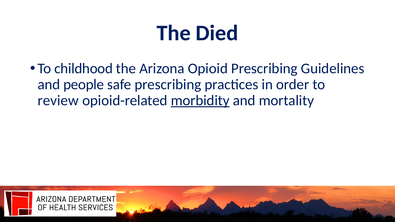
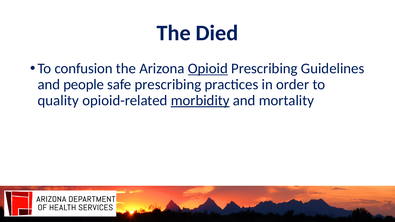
childhood: childhood -> confusion (84, 69)
Opioid underline: none -> present (208, 69)
review: review -> quality (58, 101)
